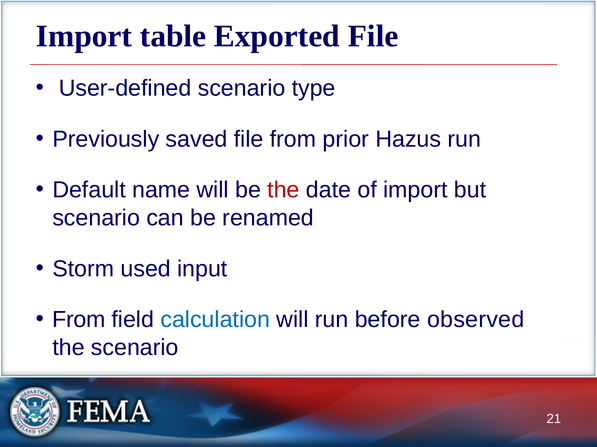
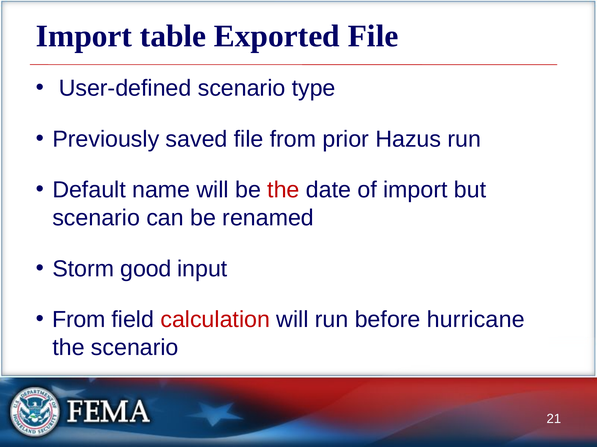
used: used -> good (146, 269)
calculation colour: blue -> red (215, 320)
observed: observed -> hurricane (476, 320)
